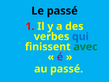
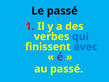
avec colour: green -> blue (86, 47)
